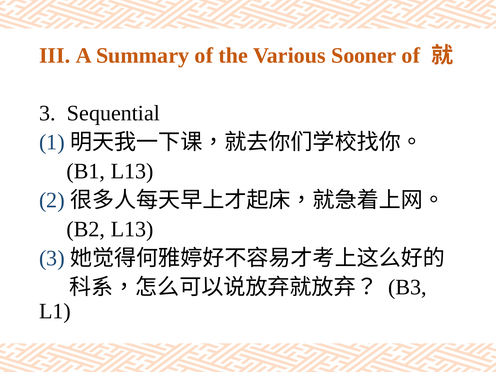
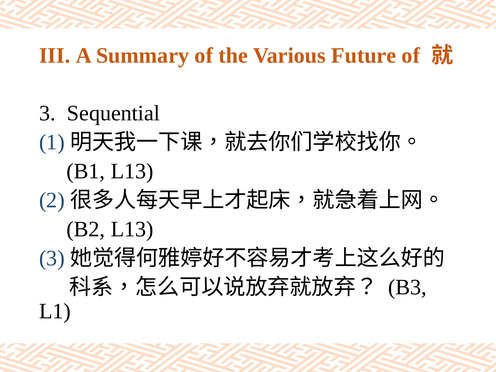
Sooner: Sooner -> Future (364, 56)
